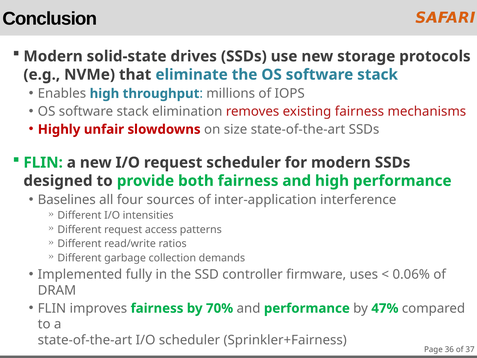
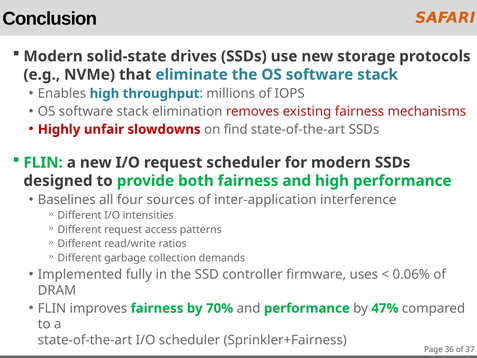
size: size -> find (236, 129)
